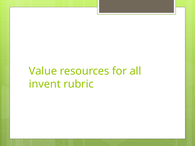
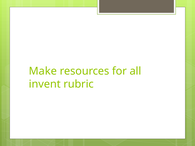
Value: Value -> Make (43, 71)
